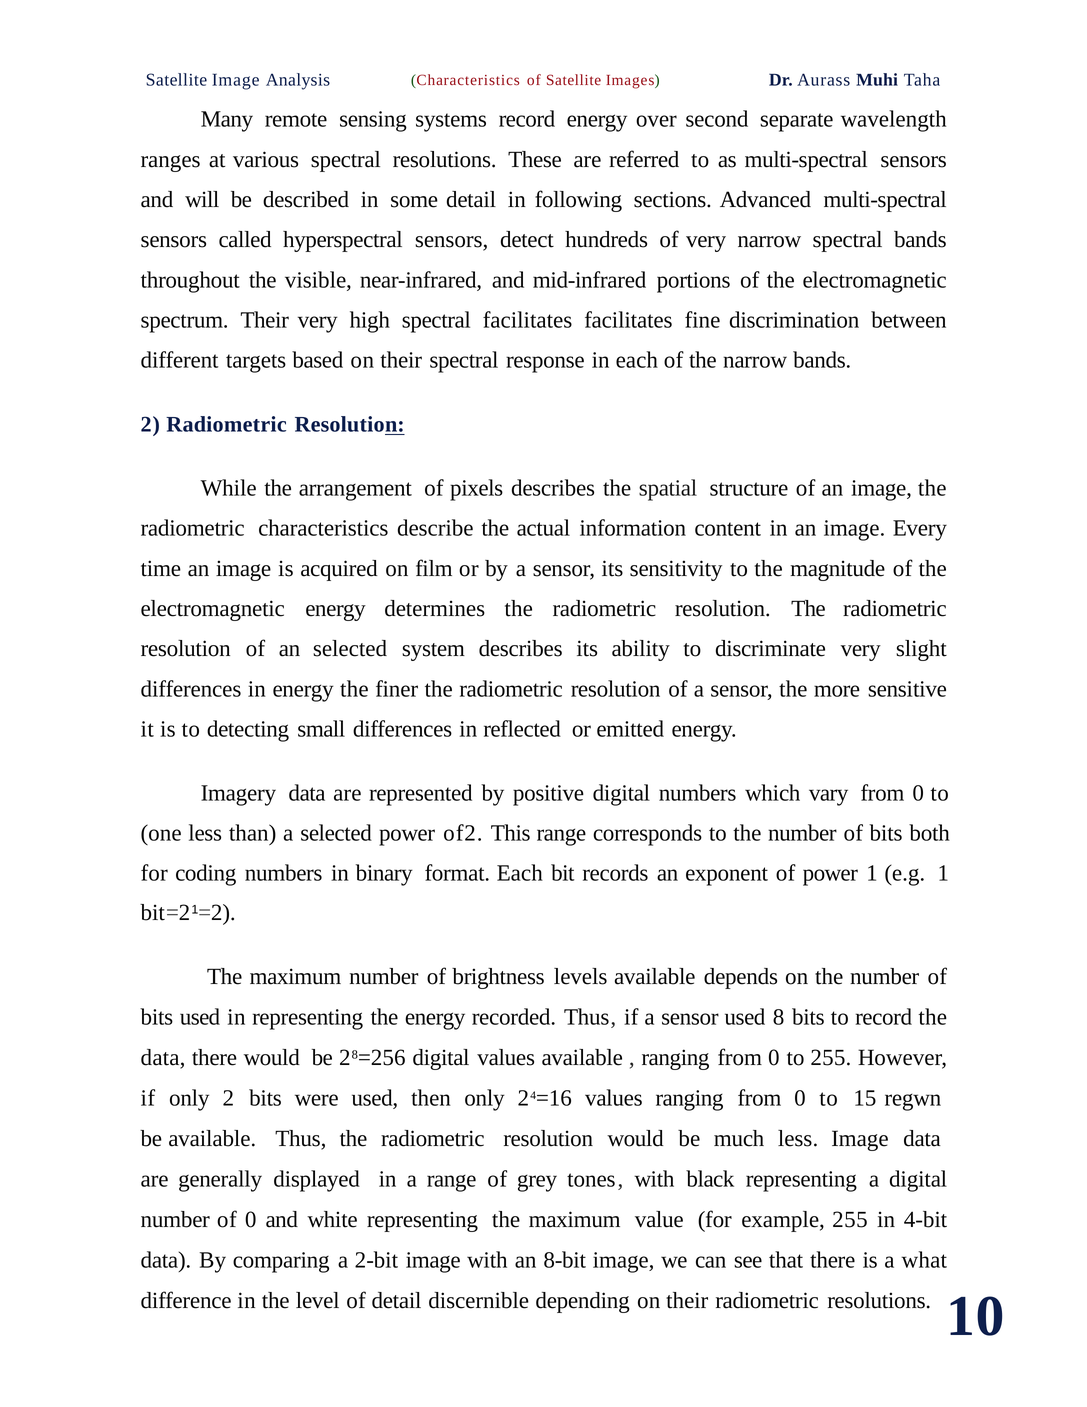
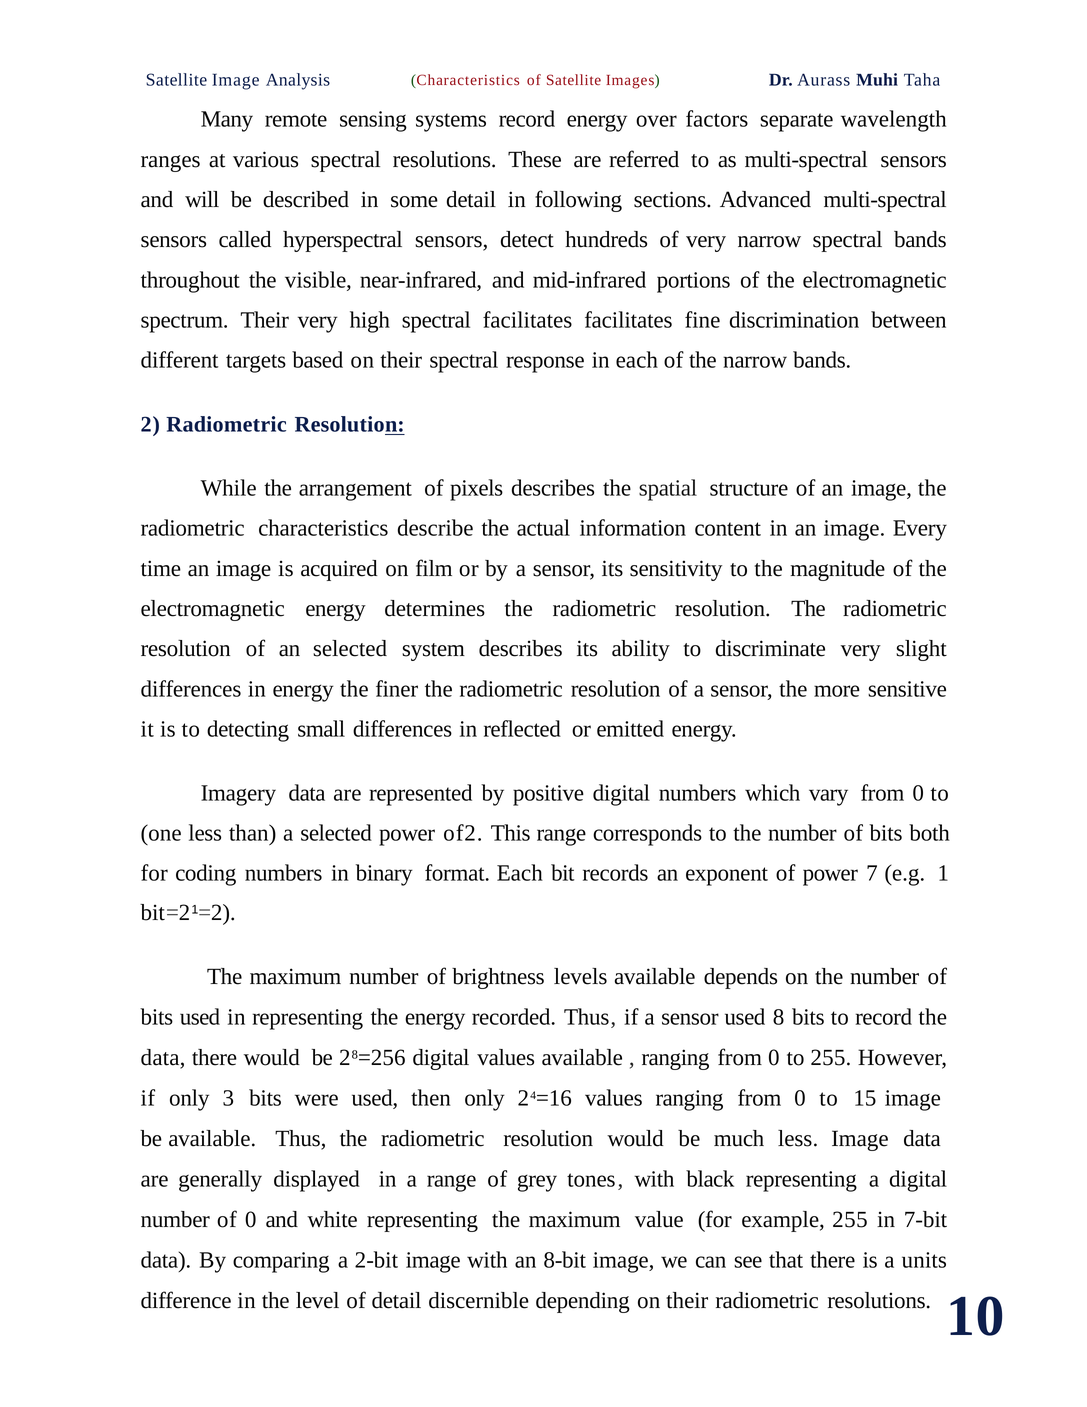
second: second -> factors (717, 119)
power 1: 1 -> 7 (872, 873)
only 2: 2 -> 3 (228, 1098)
15 regwn: regwn -> image (913, 1098)
4-bit: 4-bit -> 7-bit (925, 1220)
what: what -> units (924, 1260)
